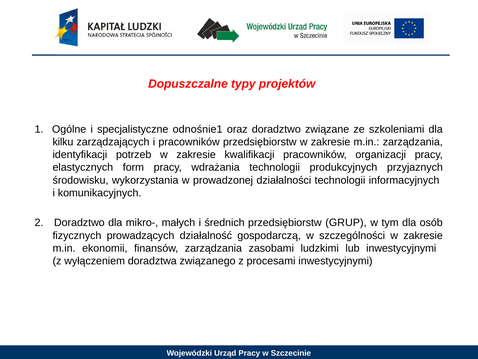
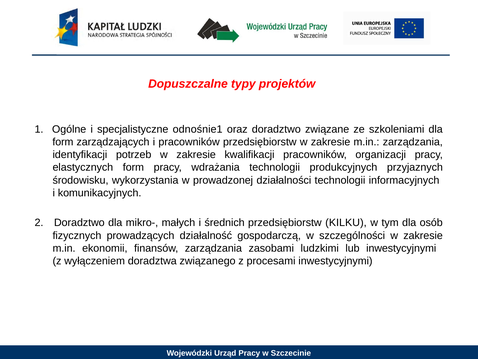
kilku: kilku -> form (63, 142)
GRUP: GRUP -> KILKU (346, 222)
